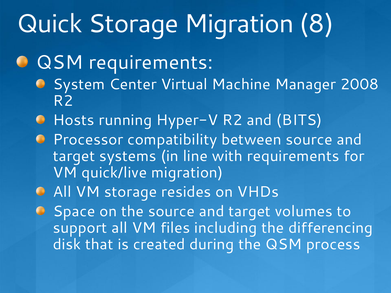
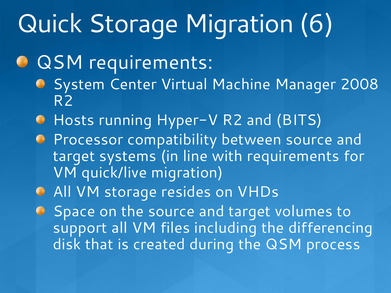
8: 8 -> 6 (317, 24)
